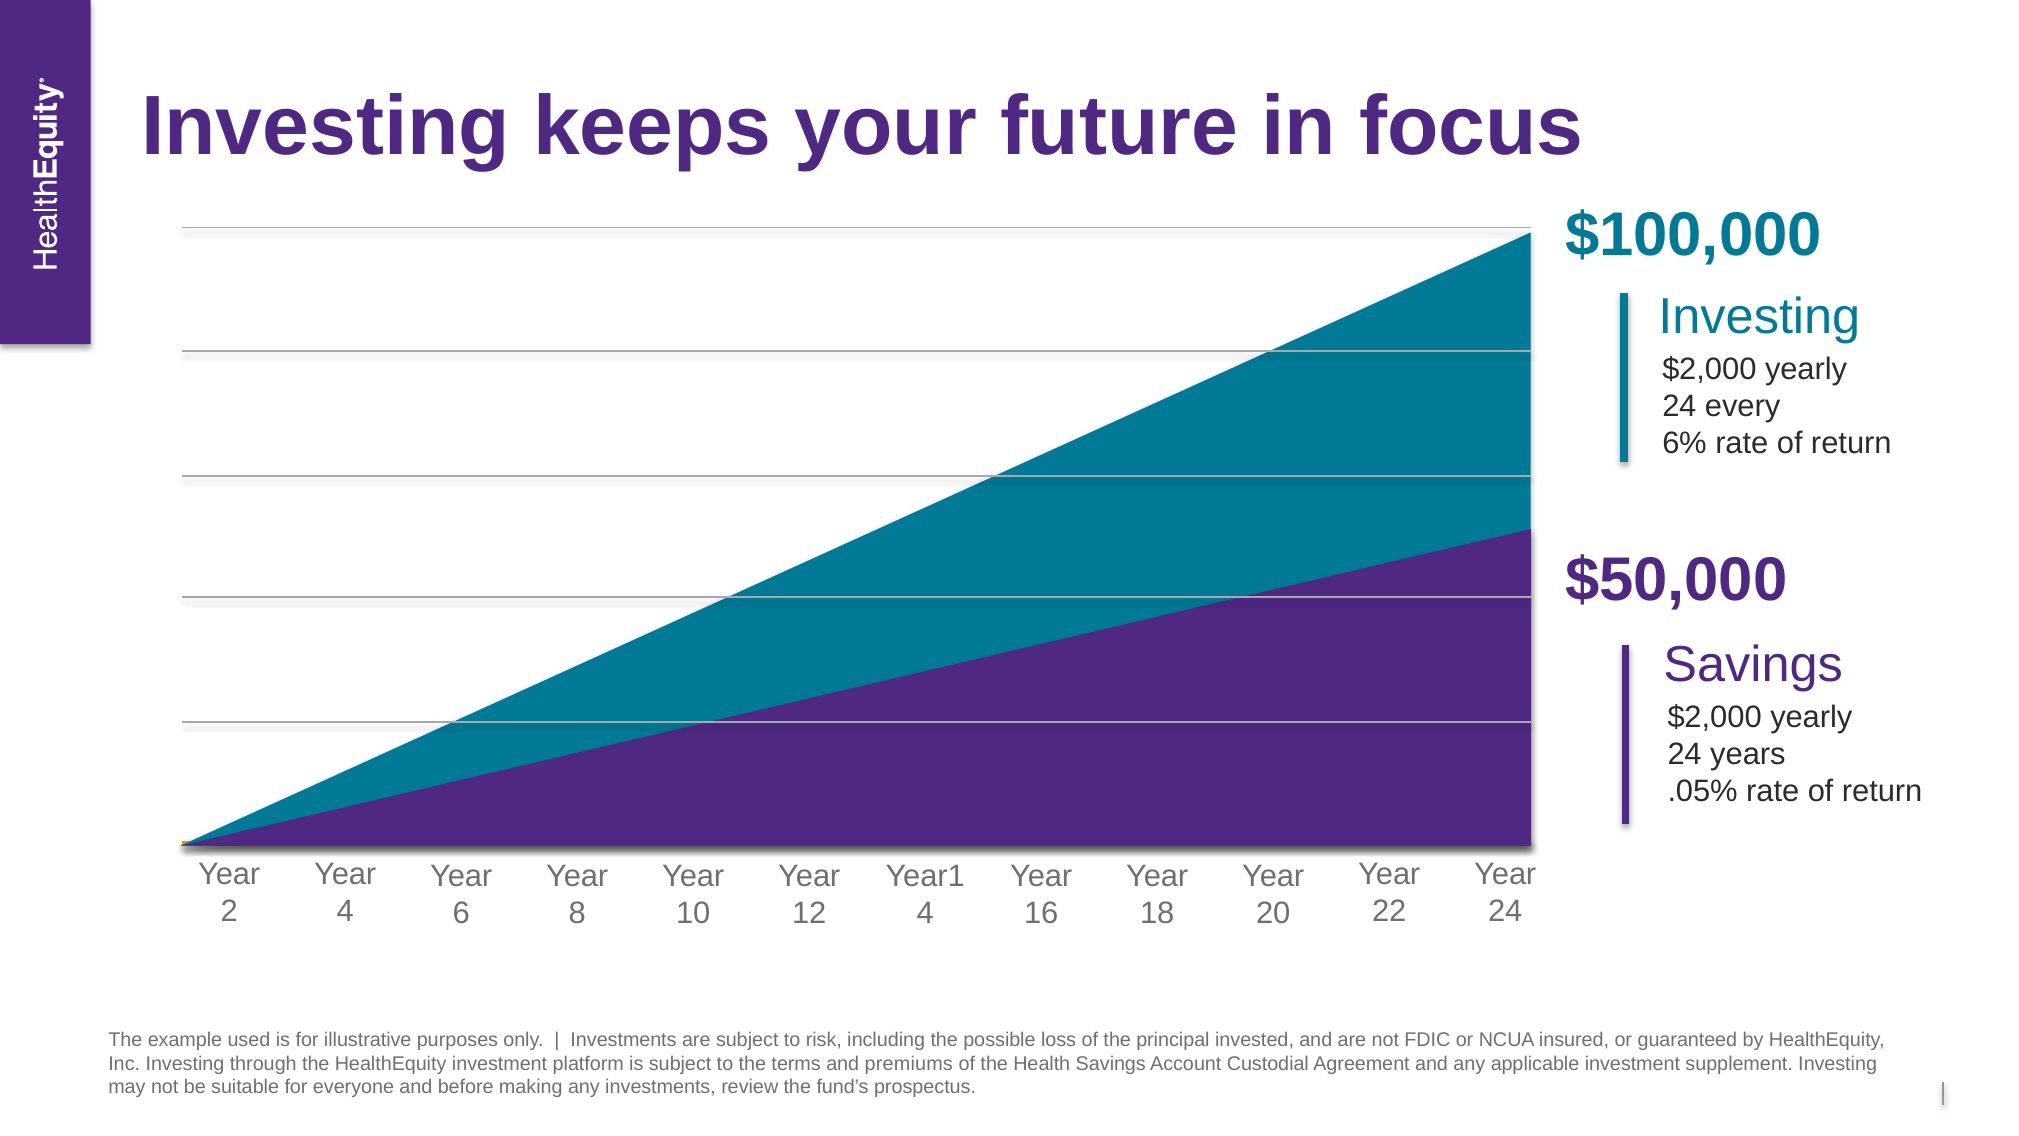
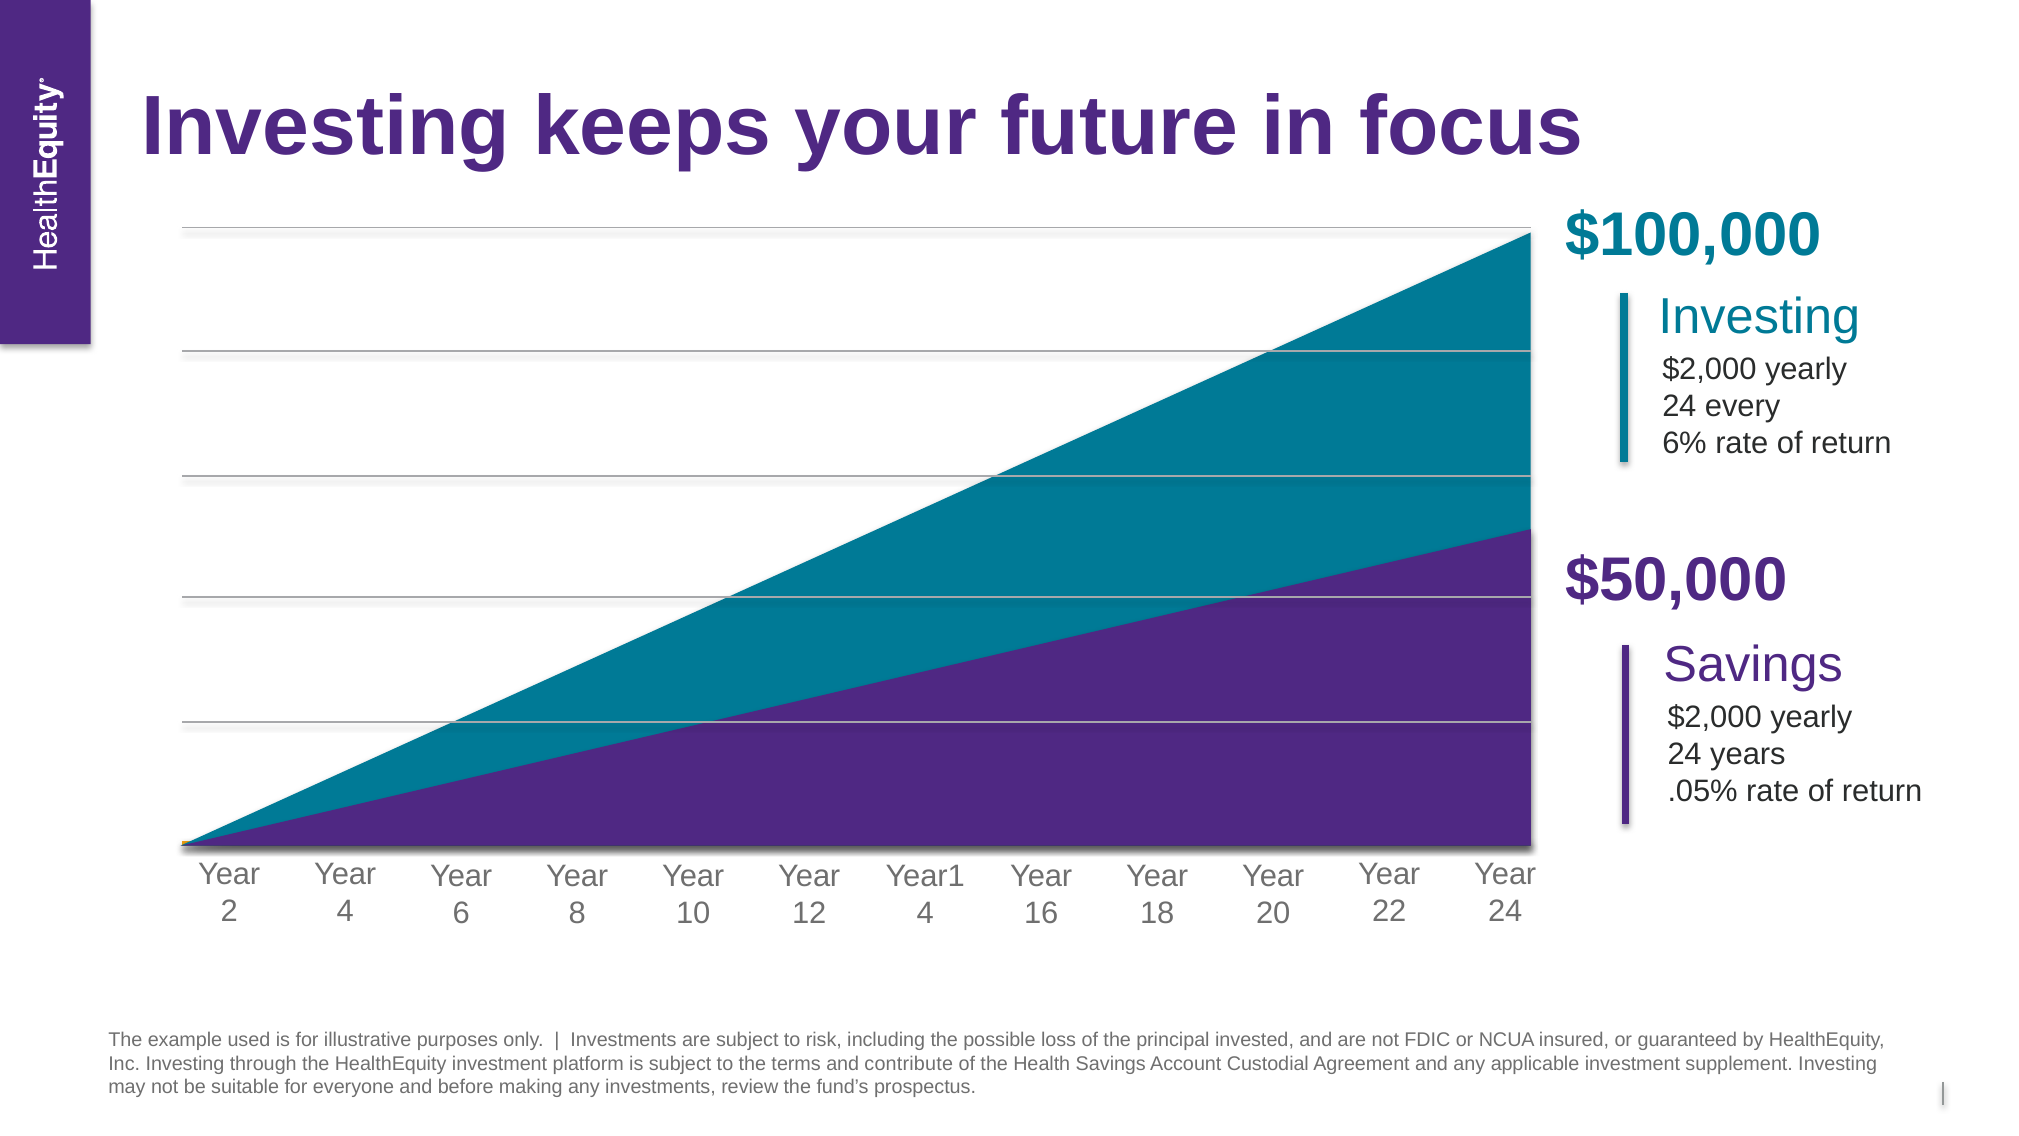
premiums: premiums -> contribute (909, 1064)
